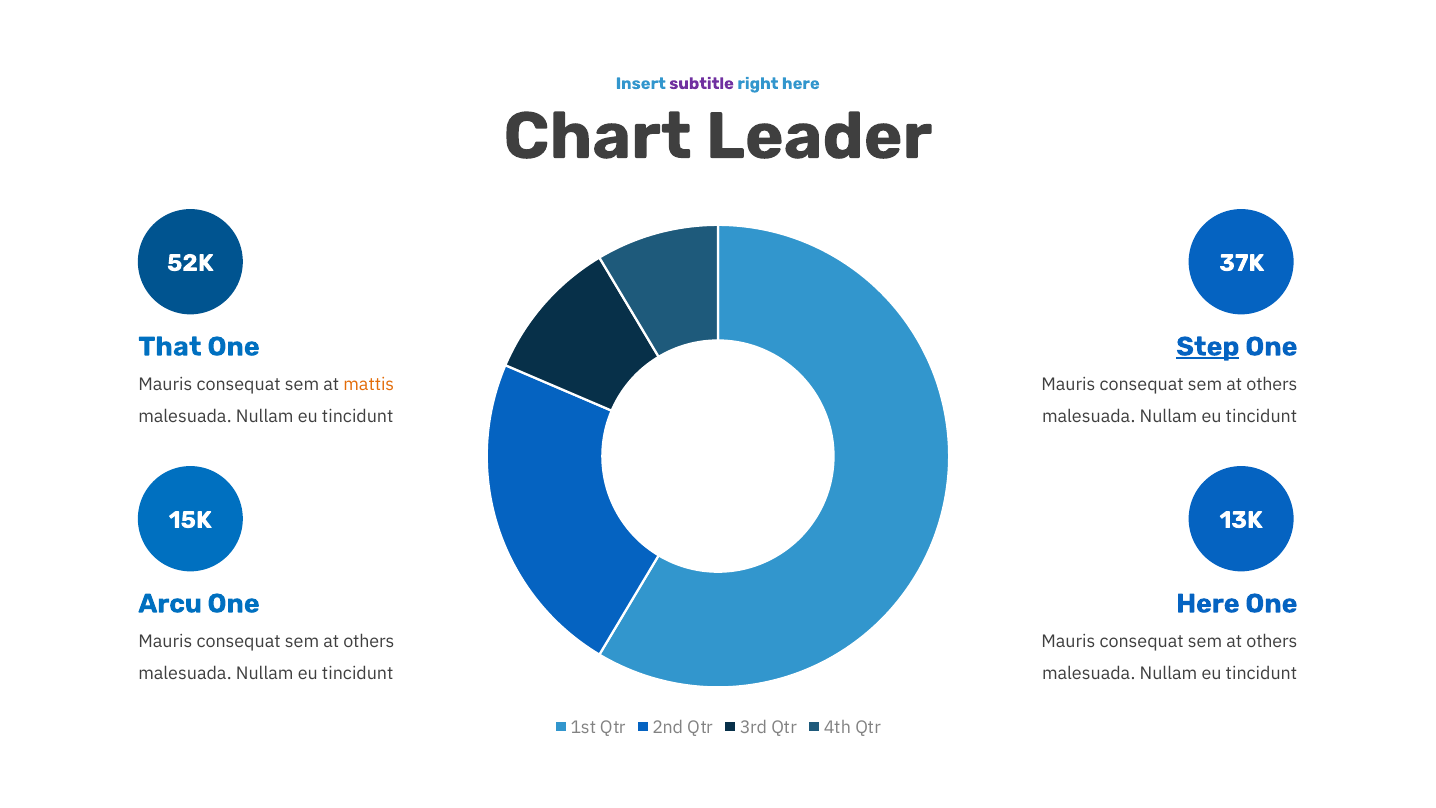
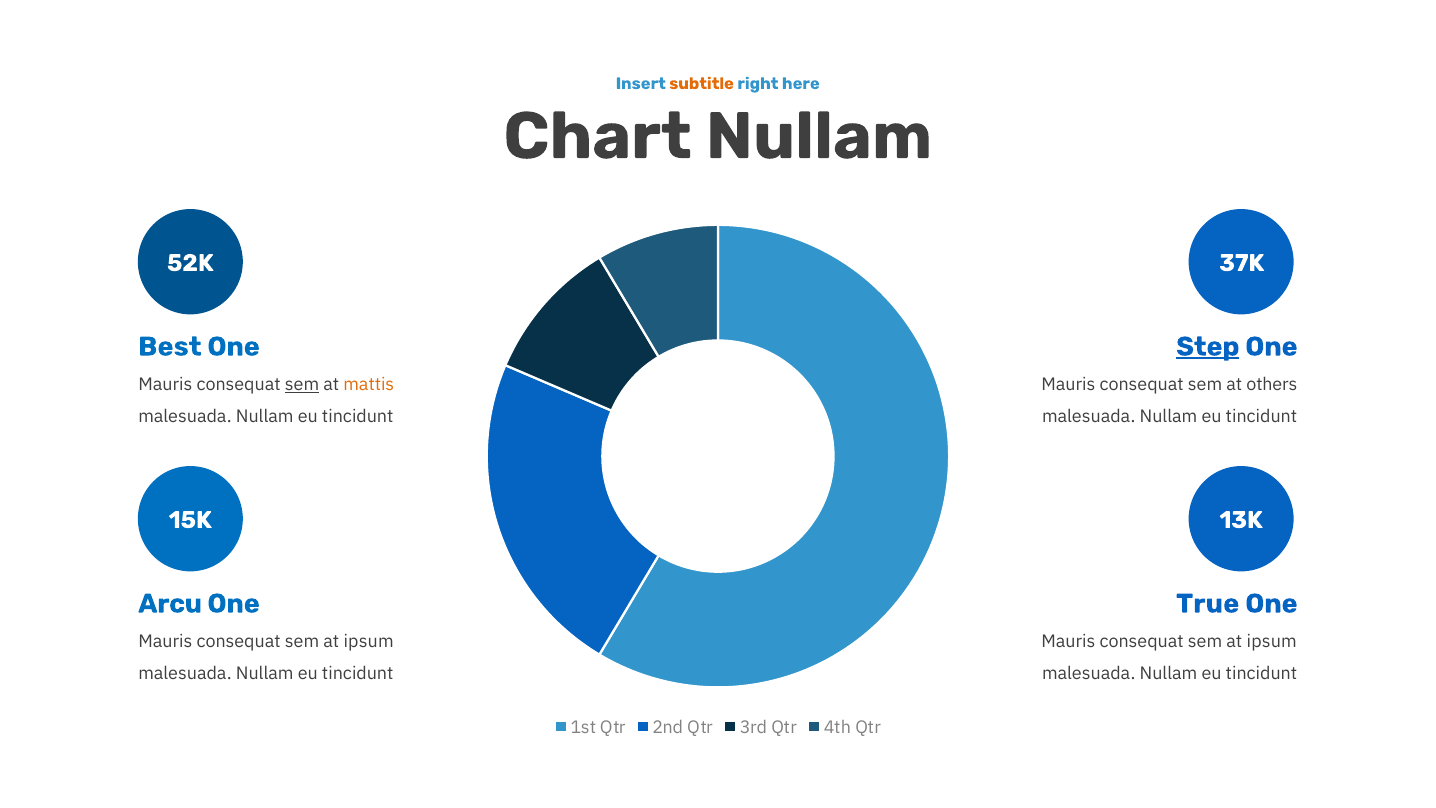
subtitle colour: purple -> orange (702, 84)
Chart Leader: Leader -> Nullam (819, 136)
That: That -> Best (170, 347)
sem underline: none -> present (302, 384)
Here: Here -> True (1208, 603)
others: others -> ipsum (369, 641)
others: others -> ipsum (1272, 641)
